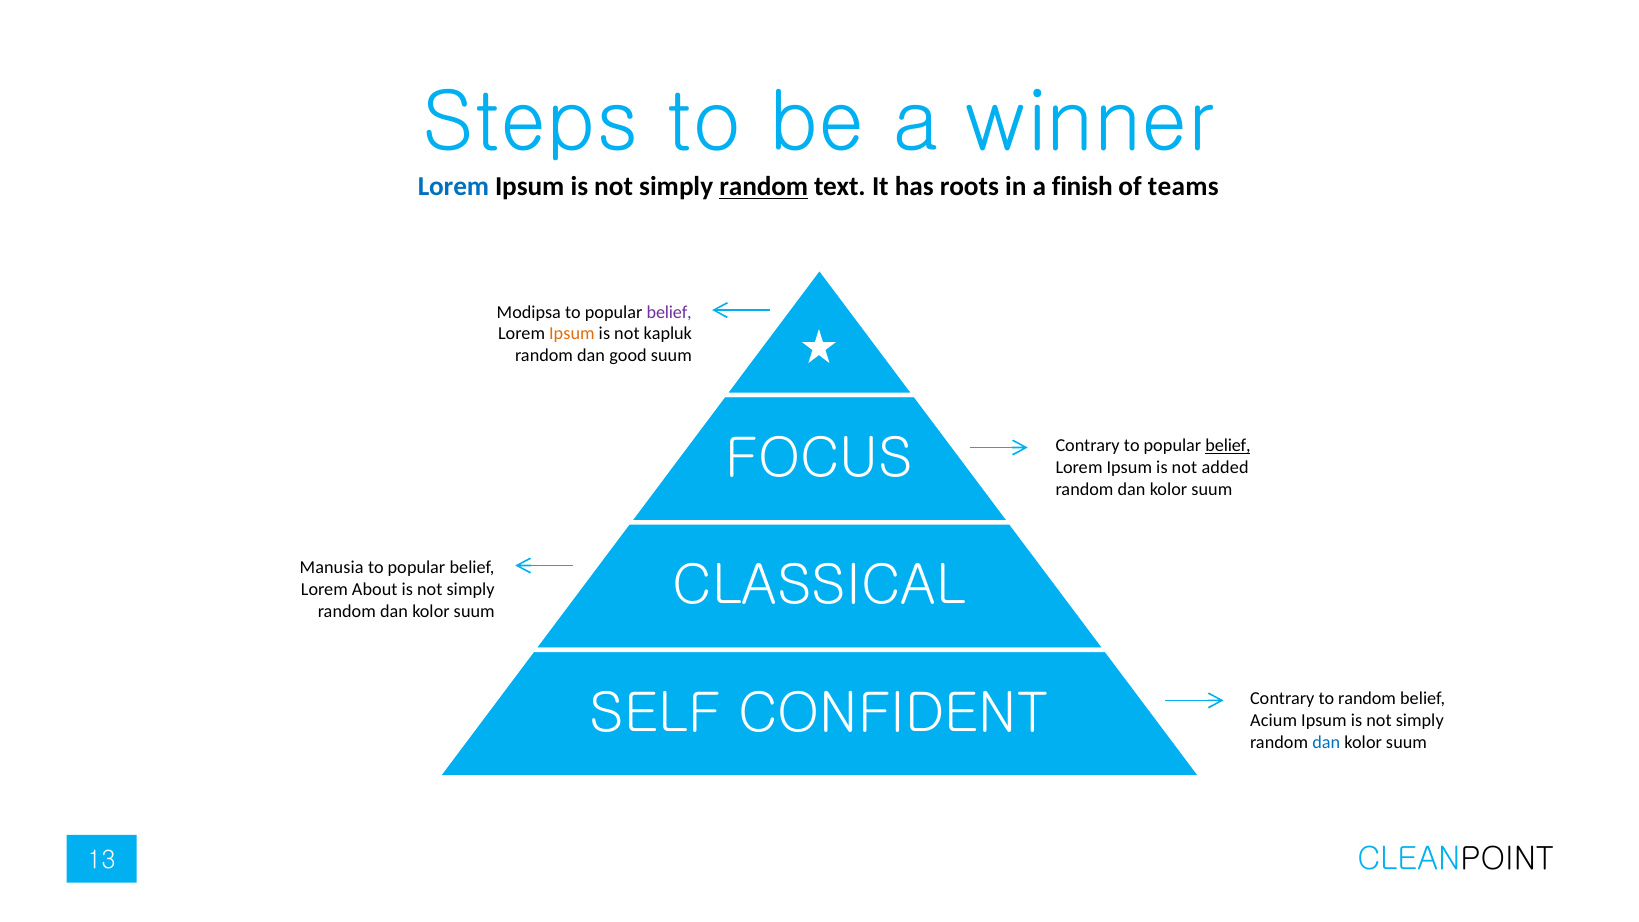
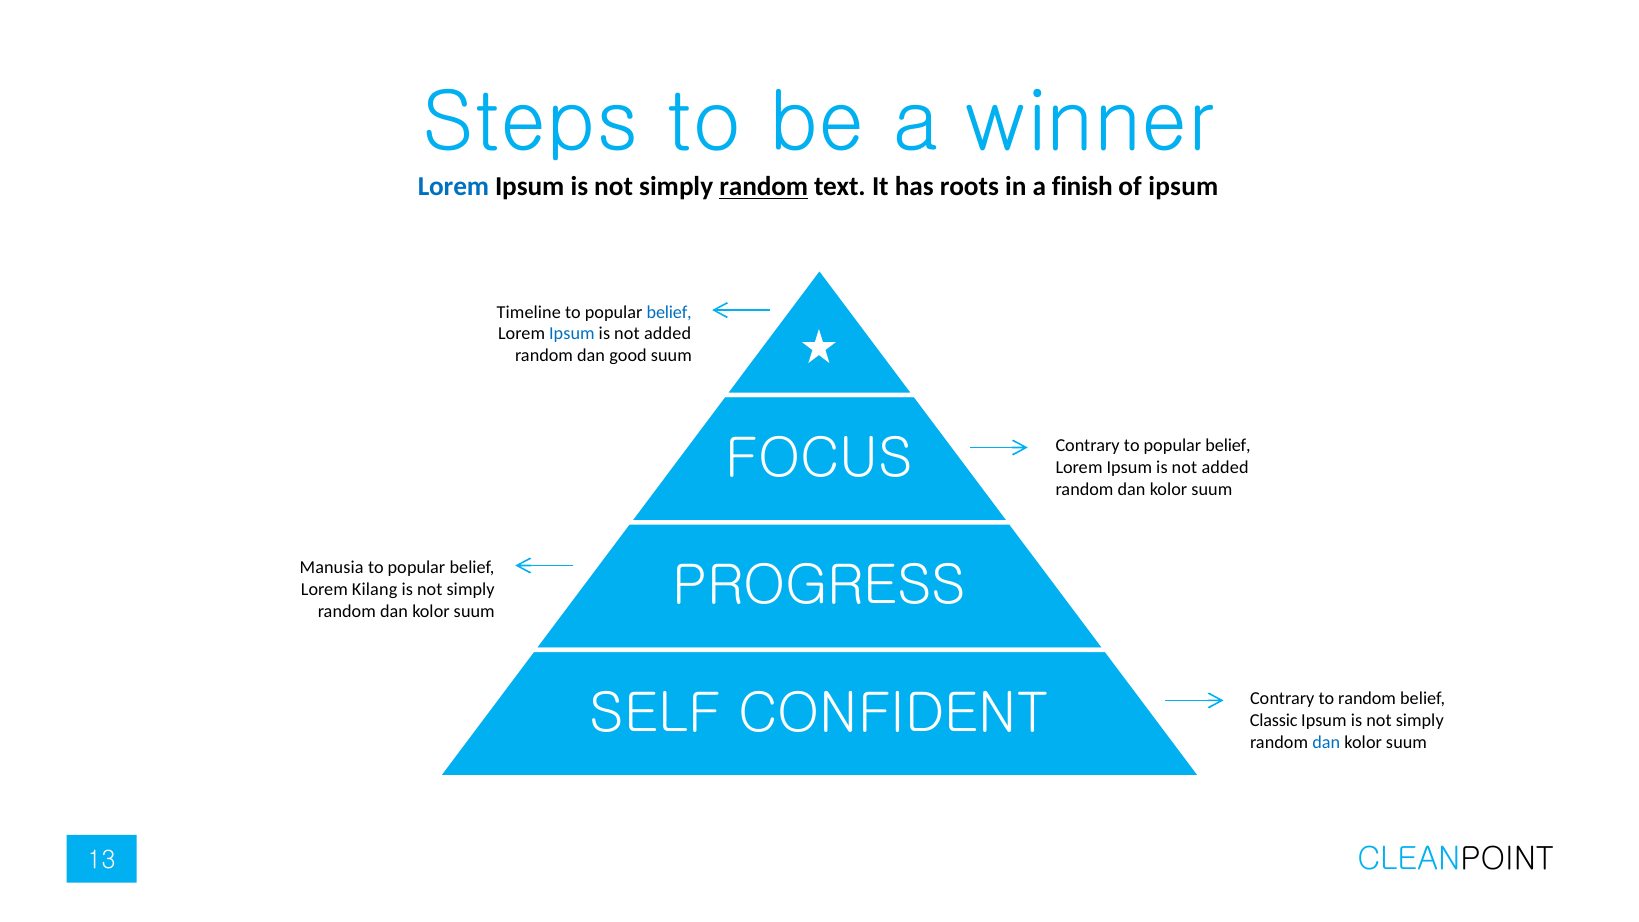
of teams: teams -> ipsum (1183, 187)
Modipsa: Modipsa -> Timeline (529, 312)
belief colour: purple -> blue (669, 312)
Ipsum colour: orange -> blue (572, 334)
kapluk: kapluk -> added (668, 334)
belief underline: present -> none (1228, 446)
CLASSICAL: CLASSICAL -> PROGRESS (820, 586)
About: About -> Kilang (375, 589)
Acium: Acium -> Classic (1274, 720)
